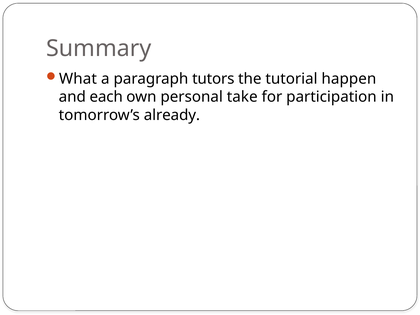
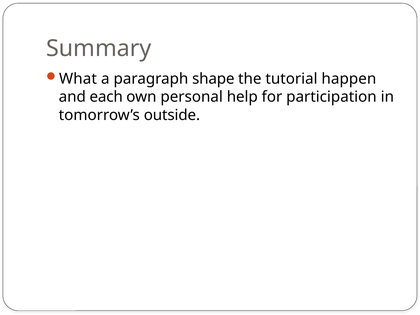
tutors: tutors -> shape (213, 79)
take: take -> help (242, 97)
already: already -> outside (172, 115)
